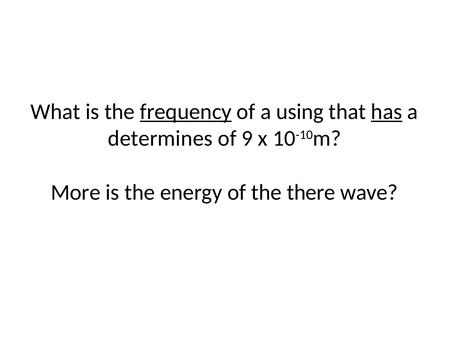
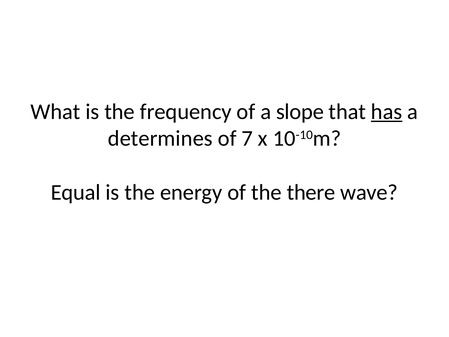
frequency underline: present -> none (186, 112)
using: using -> slope (300, 112)
9: 9 -> 7 (247, 138)
More: More -> Equal (76, 192)
